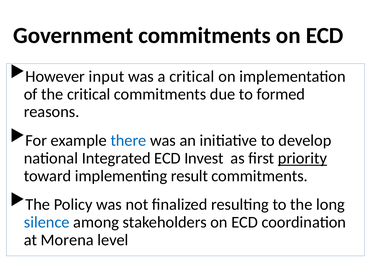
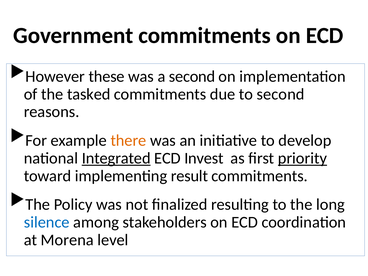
input: input -> these (107, 76)
a critical: critical -> second (192, 76)
the critical: critical -> tasked (89, 94)
to formed: formed -> second (281, 94)
there colour: blue -> orange (128, 141)
Integrated underline: none -> present (116, 158)
